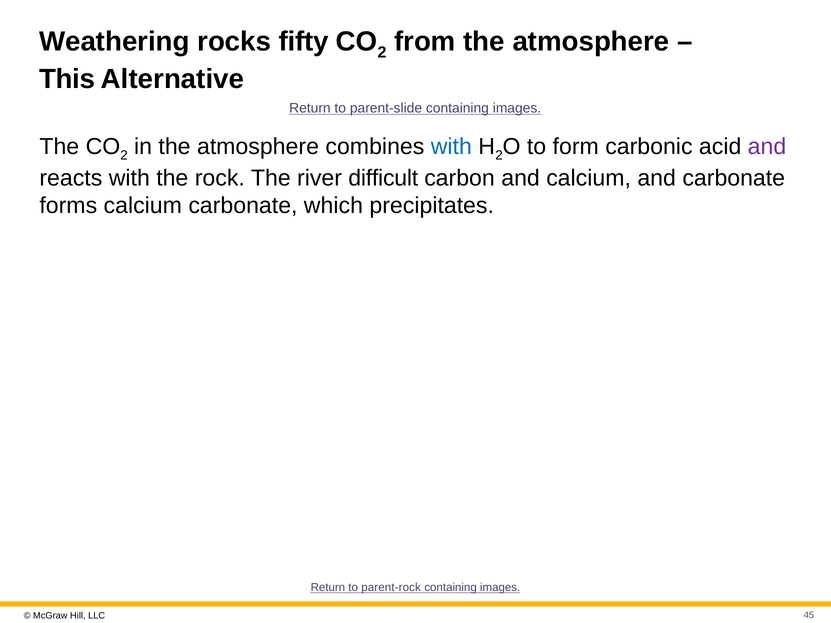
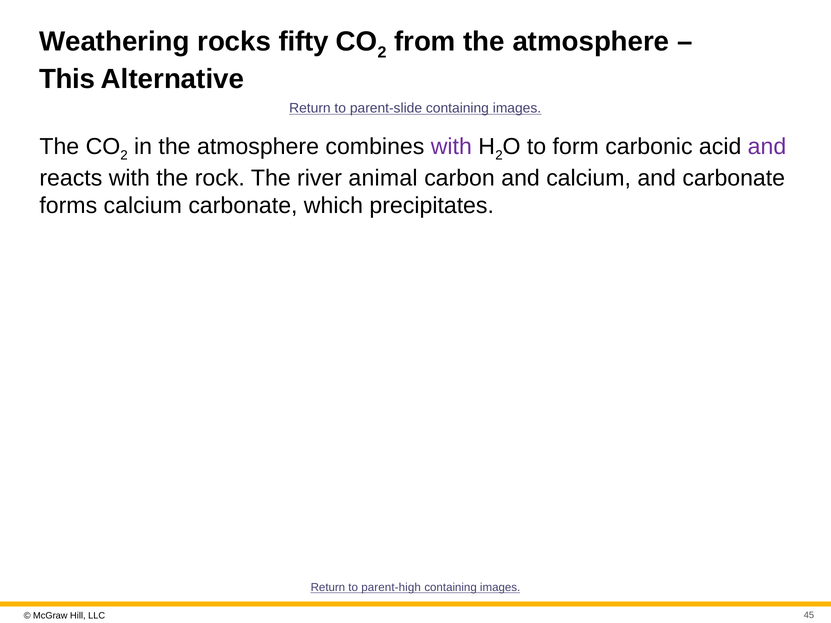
with colour: blue -> purple (451, 147)
difficult: difficult -> animal (383, 178)
parent-rock: parent-rock -> parent-high (391, 588)
